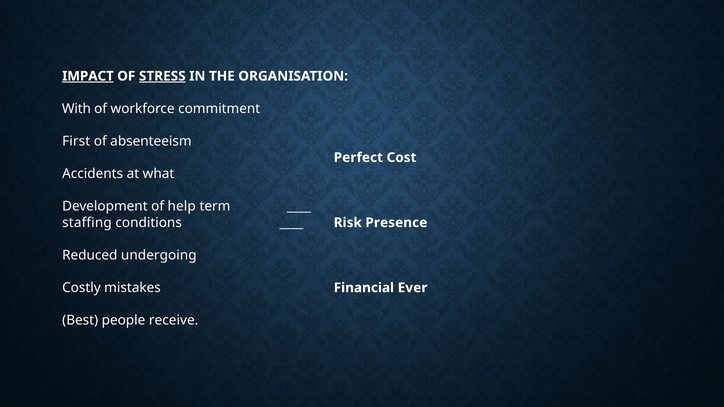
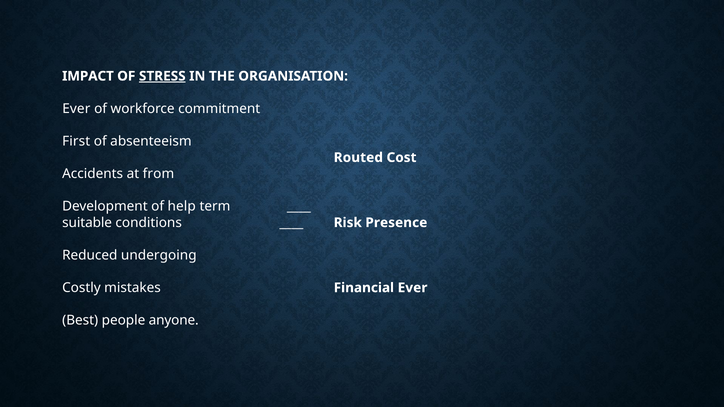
IMPACT underline: present -> none (88, 76)
With: With -> Ever (76, 109)
Perfect: Perfect -> Routed (358, 158)
what: what -> from (158, 174)
staffing: staffing -> suitable (87, 223)
receive: receive -> anyone (174, 321)
